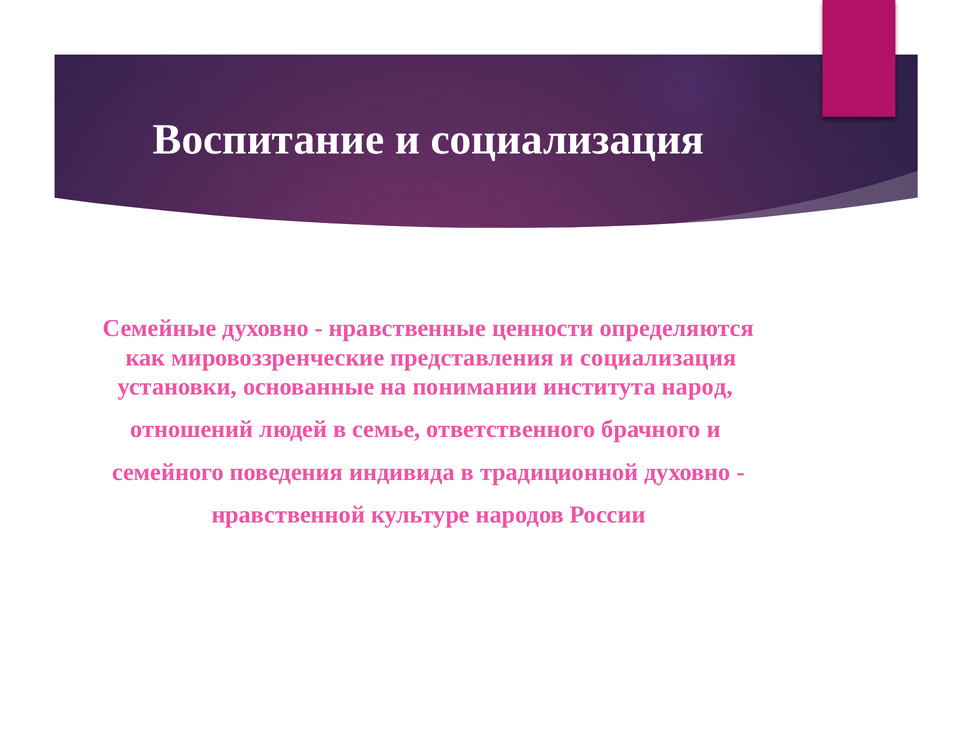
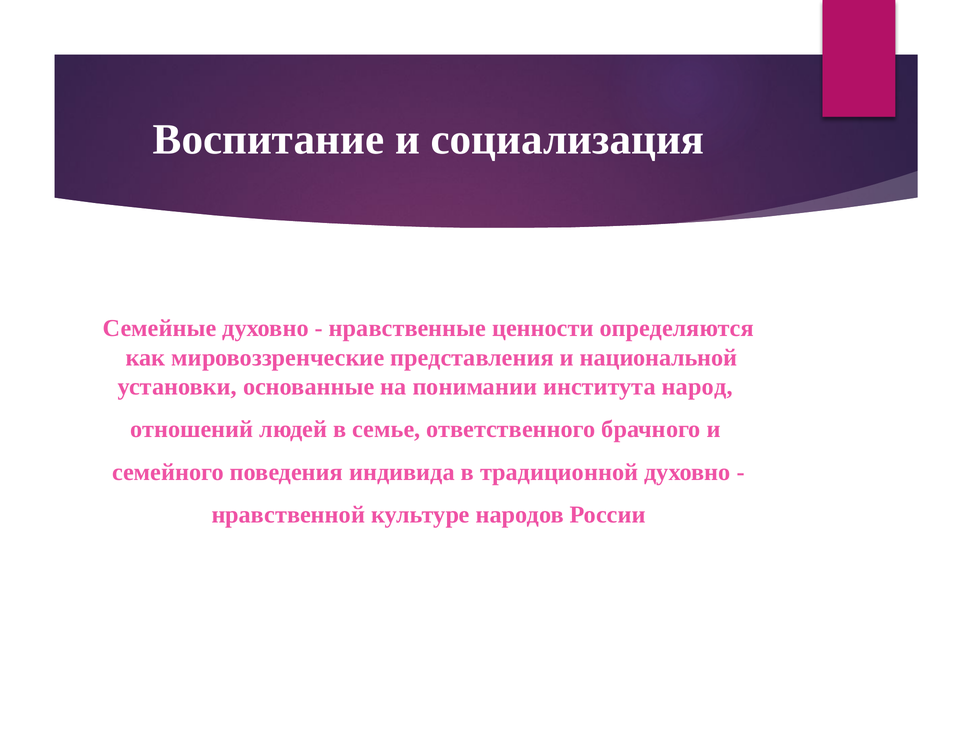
представления и социализация: социализация -> национальной (659, 357)
